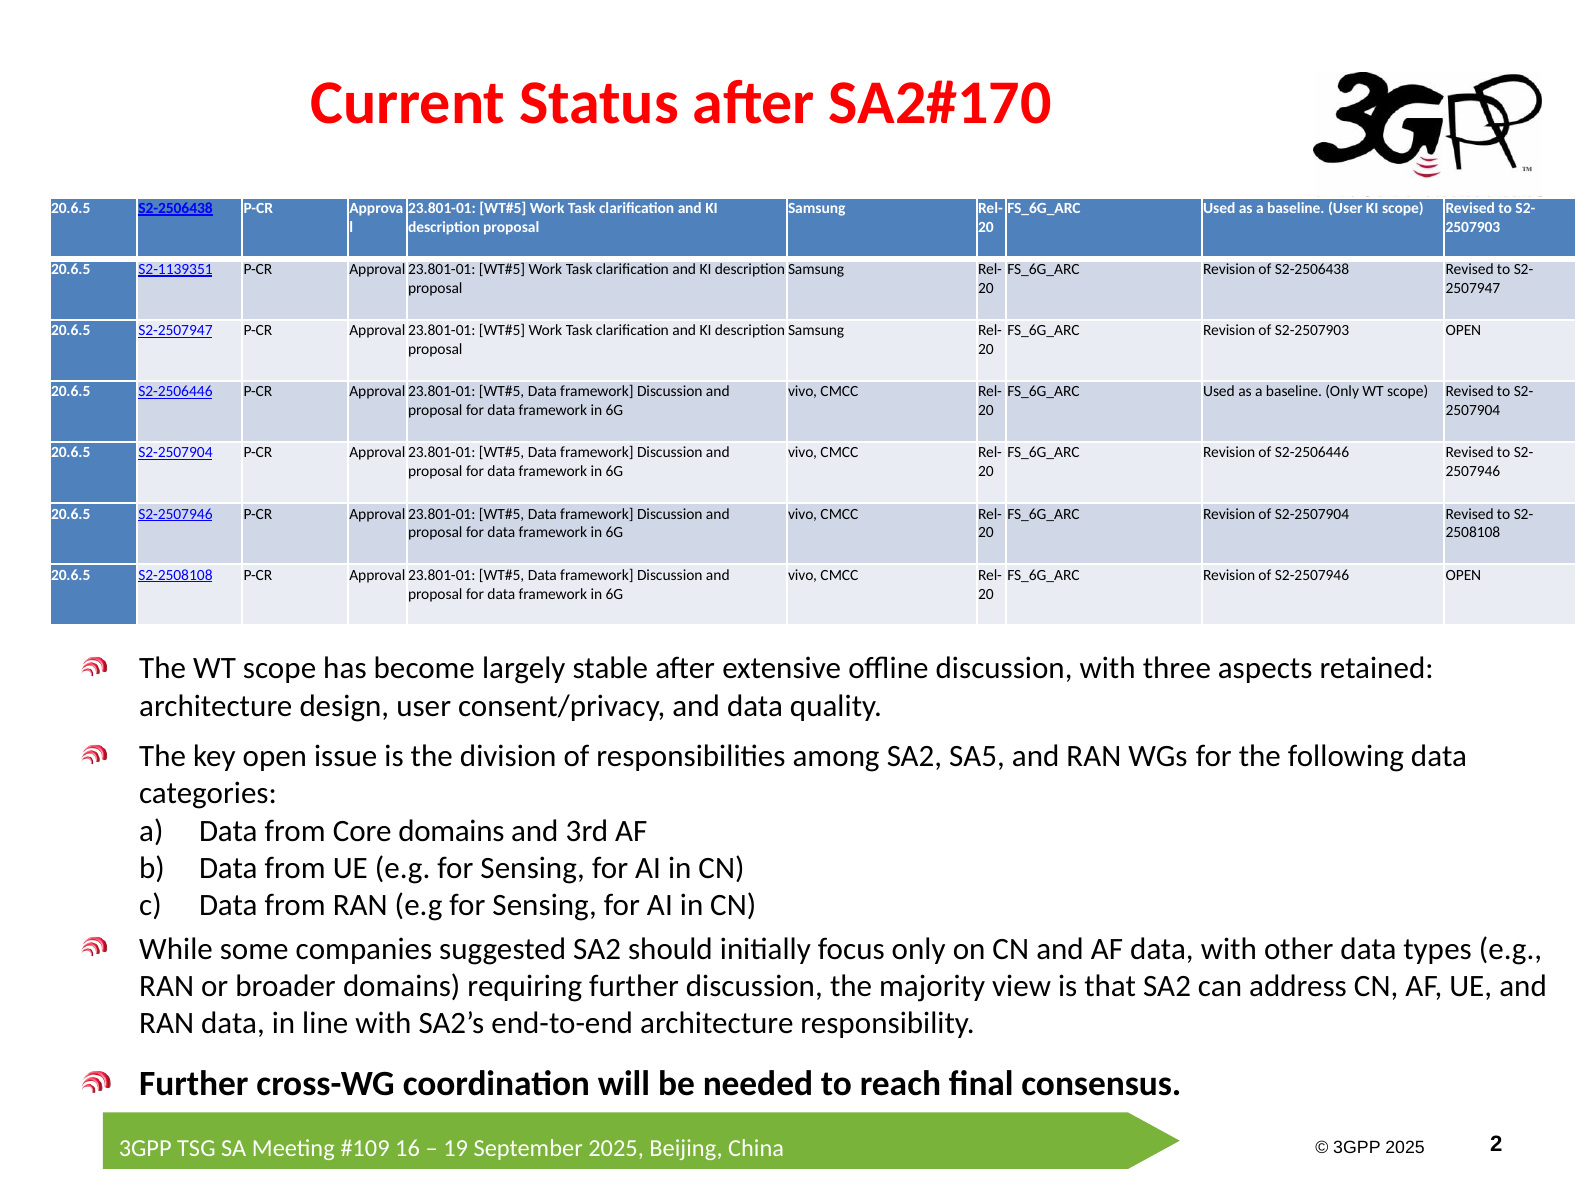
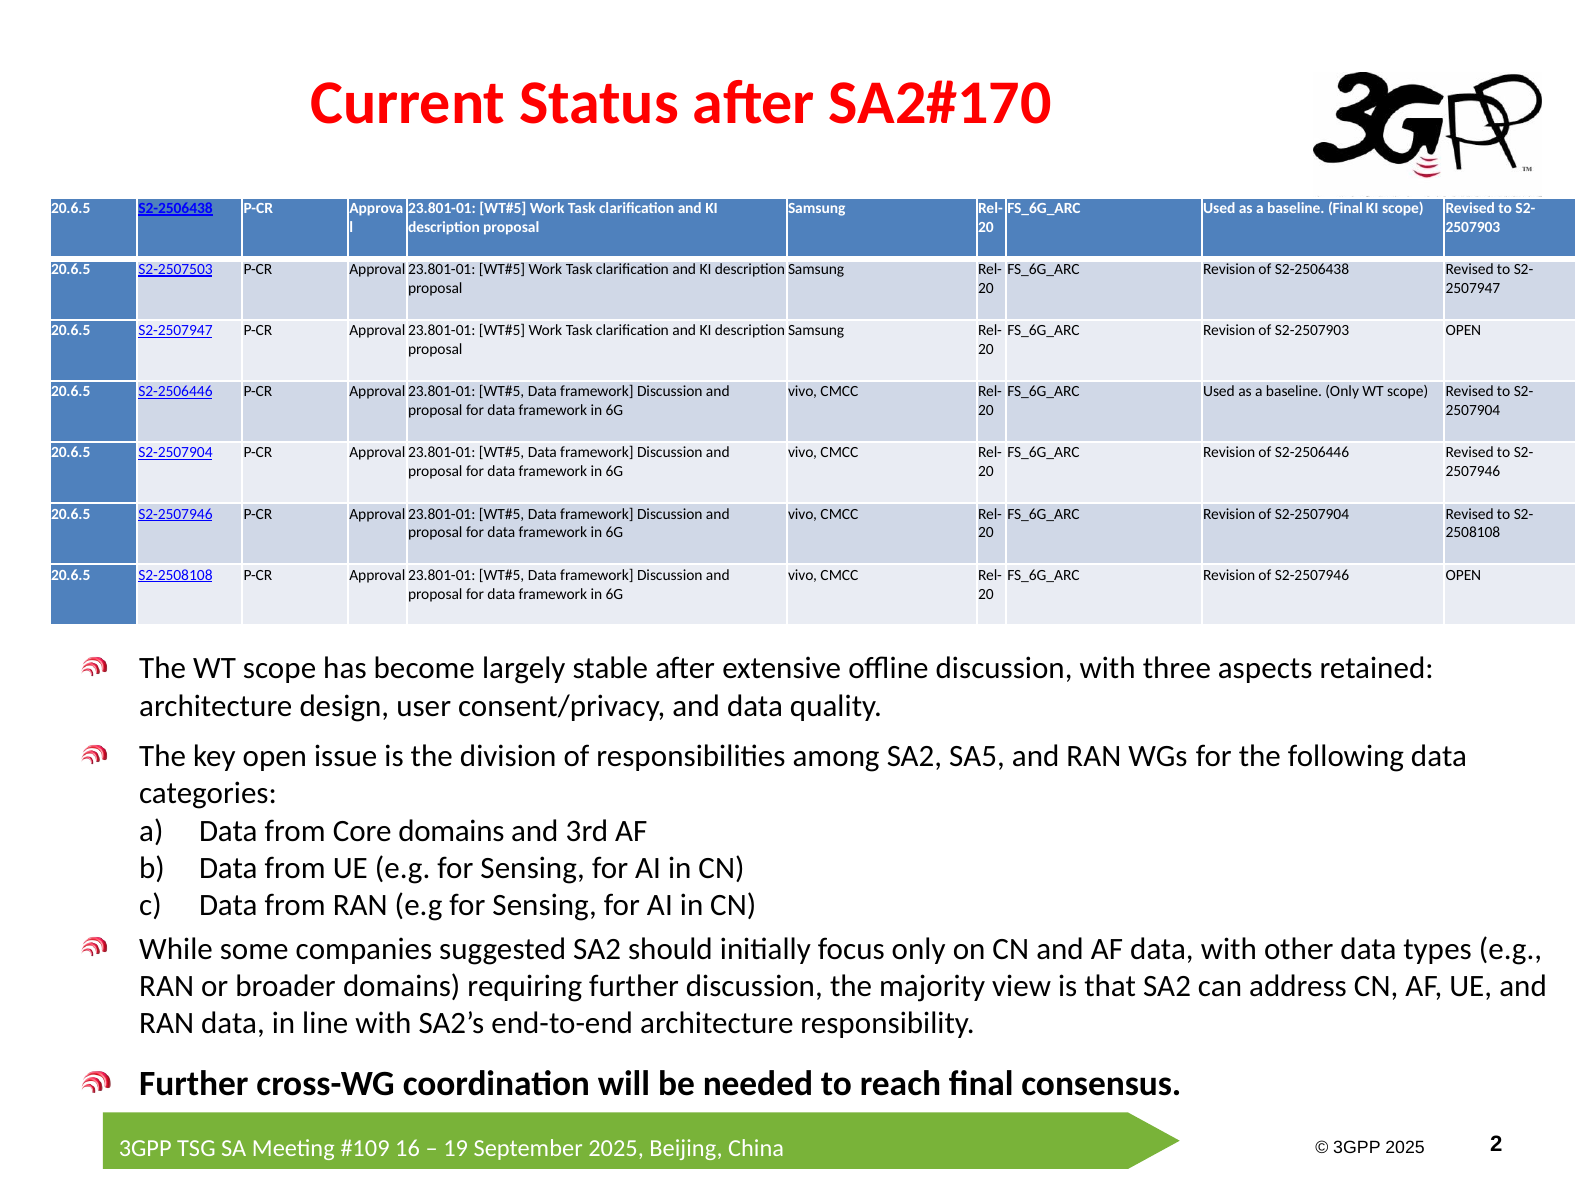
baseline User: User -> Final (1345, 209)
S2-1139351: S2-1139351 -> S2-2507503 (176, 270)
